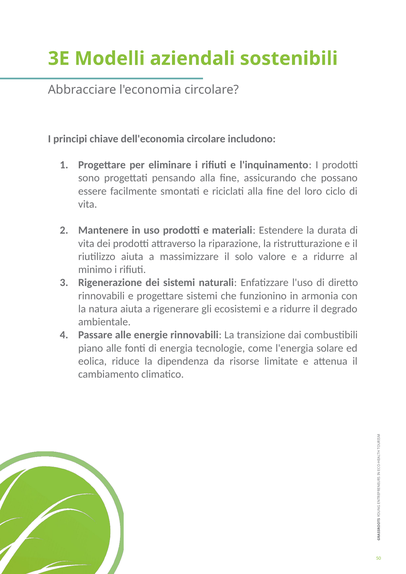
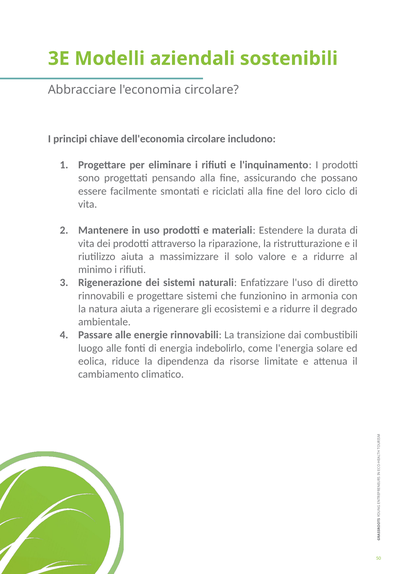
piano: piano -> luogo (91, 348)
tecnologie: tecnologie -> indebolirlo (220, 348)
